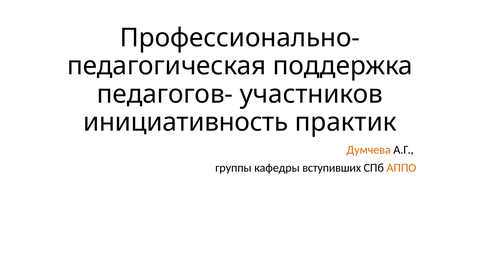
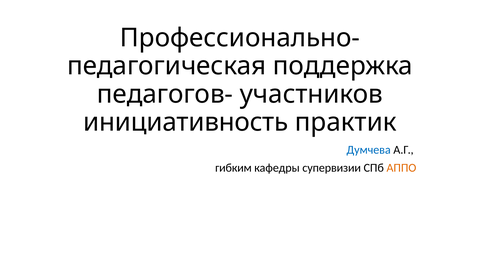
Думчева colour: orange -> blue (369, 150)
группы: группы -> гибким (233, 168)
вступивших: вступивших -> супервизии (332, 168)
